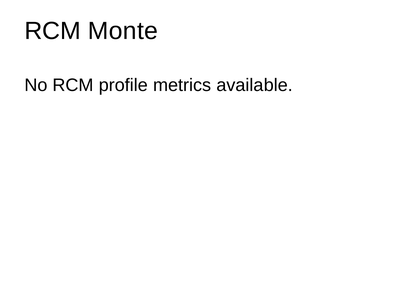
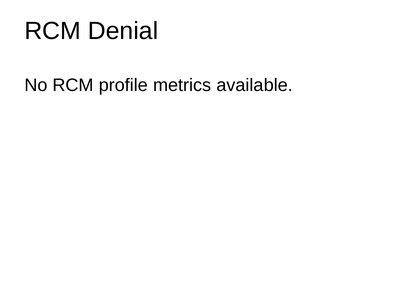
Monte: Monte -> Denial (123, 31)
